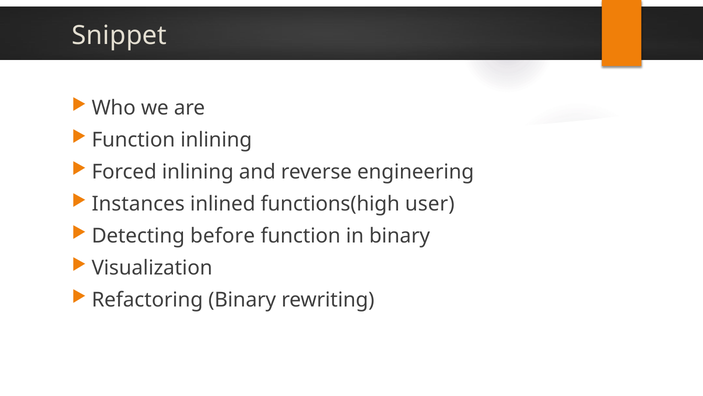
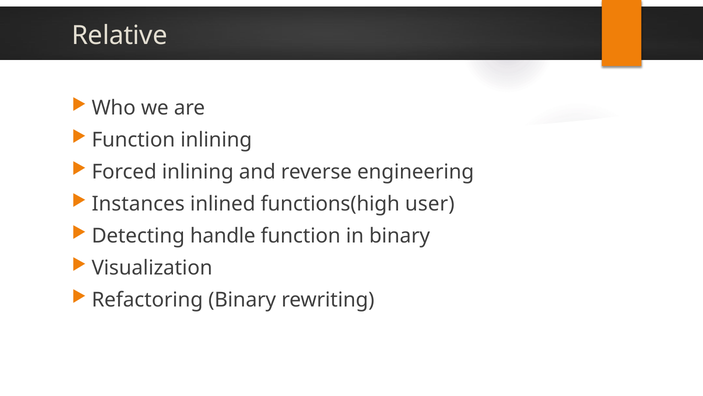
Snippet: Snippet -> Relative (120, 35)
before: before -> handle (223, 236)
